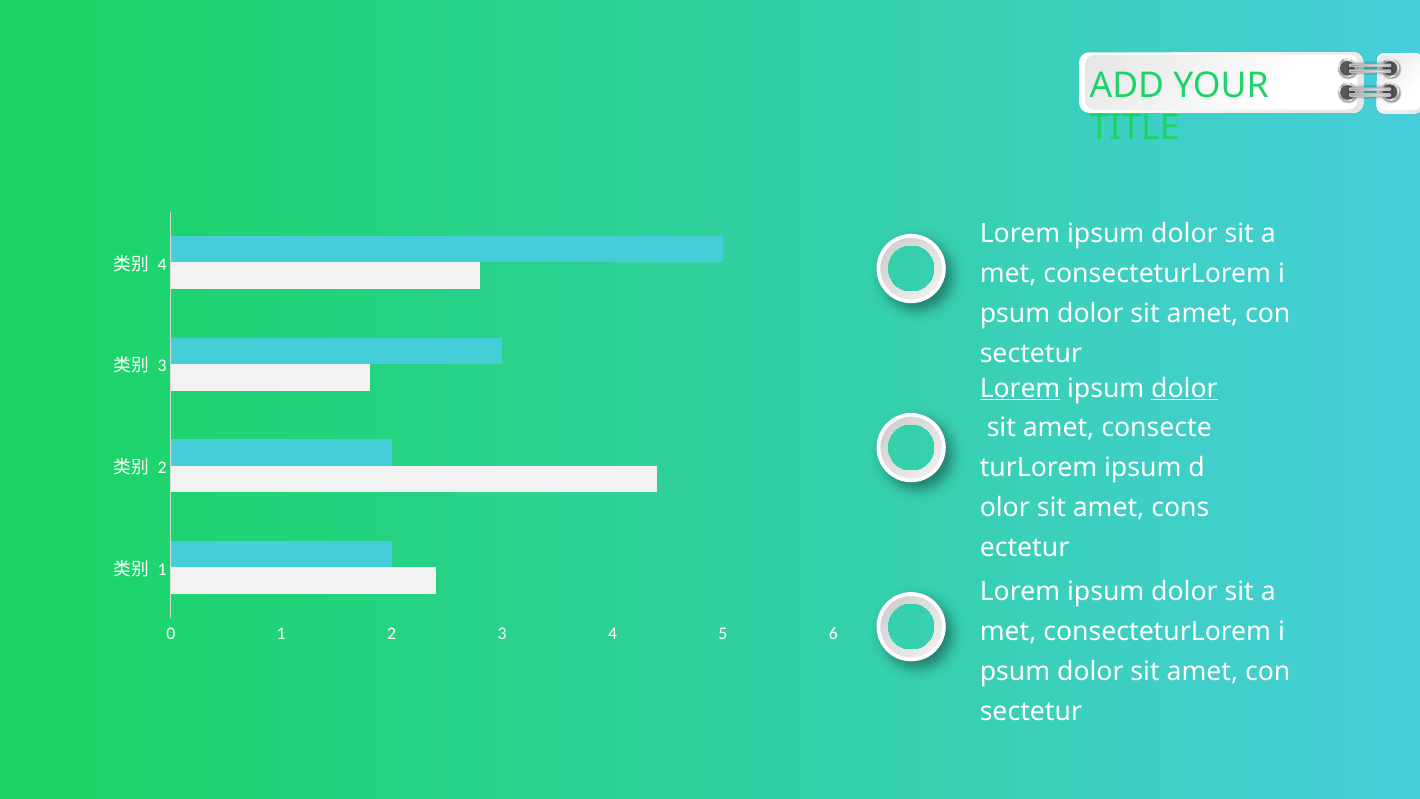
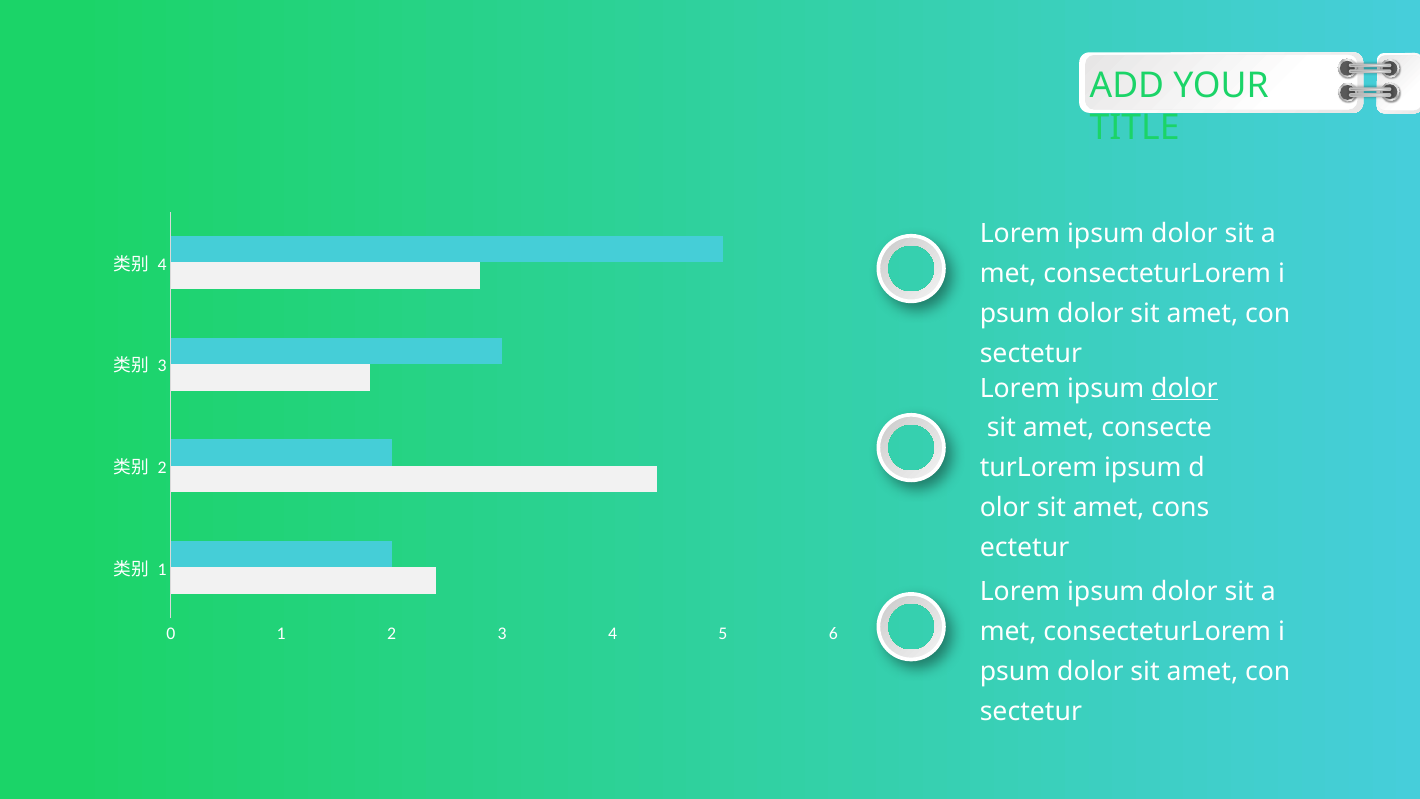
Lorem underline: present -> none (1020, 388)
